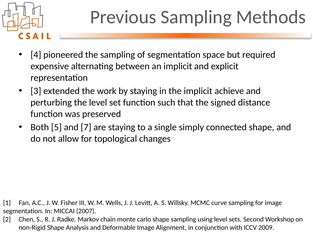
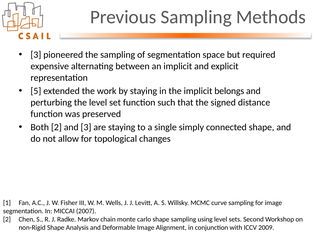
4: 4 -> 3 (36, 55)
3: 3 -> 5 (36, 91)
achieve: achieve -> belongs (229, 91)
Both 5: 5 -> 2 (56, 128)
and 7: 7 -> 3 (86, 128)
